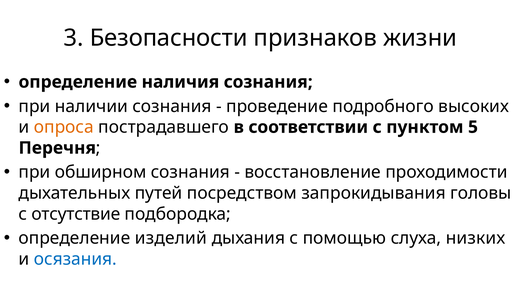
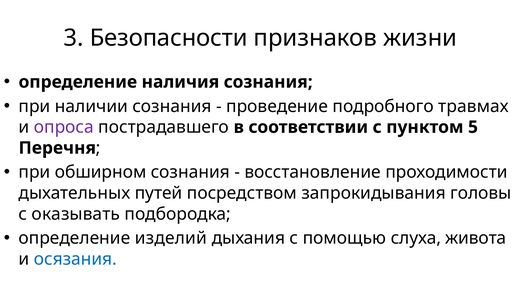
высоких: высоких -> травмах (474, 106)
опроса colour: orange -> purple (64, 127)
отсутствие: отсутствие -> оказывать (76, 214)
низких: низких -> живота (476, 238)
